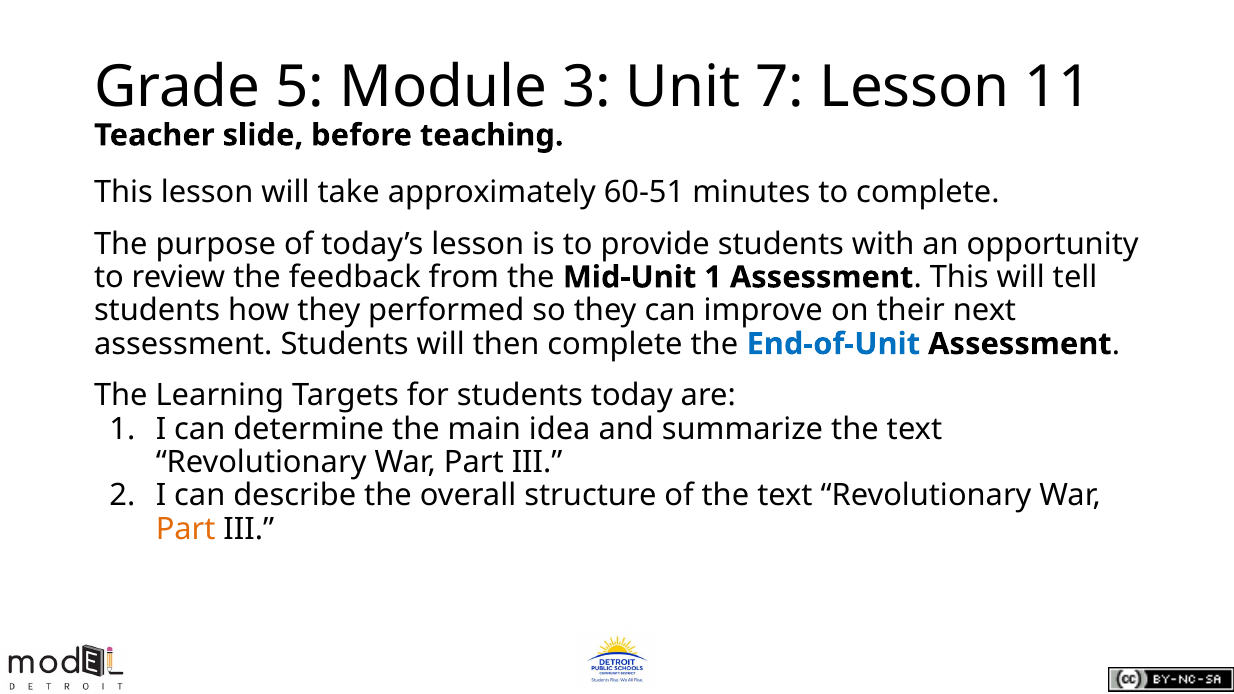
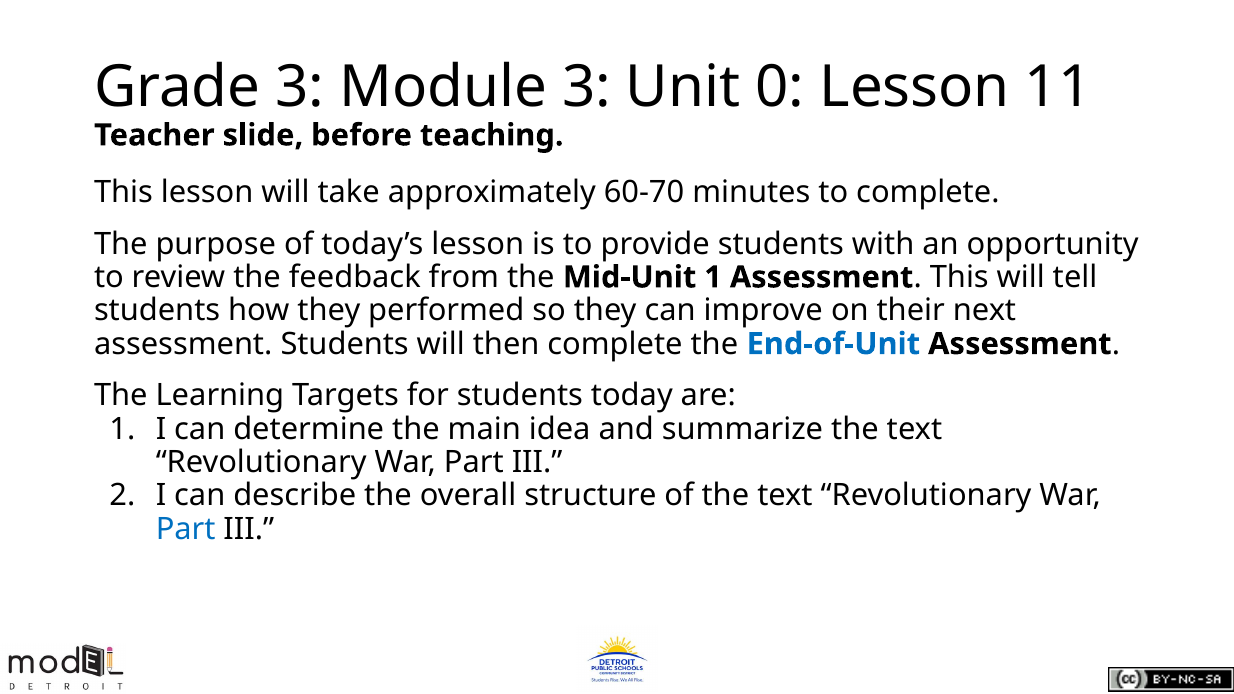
Grade 5: 5 -> 3 (300, 87)
7: 7 -> 0 (780, 87)
60-51: 60-51 -> 60-70 (644, 192)
Part colour: orange -> blue (186, 529)
